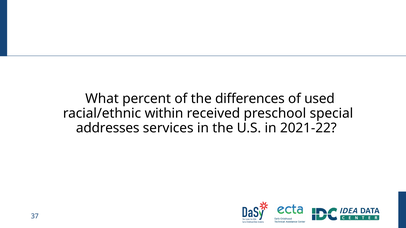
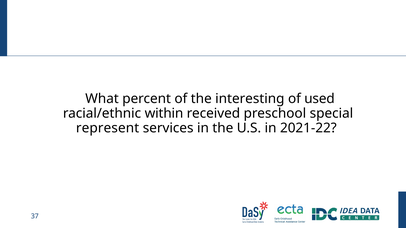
differences: differences -> interesting (250, 99)
addresses: addresses -> represent (108, 128)
